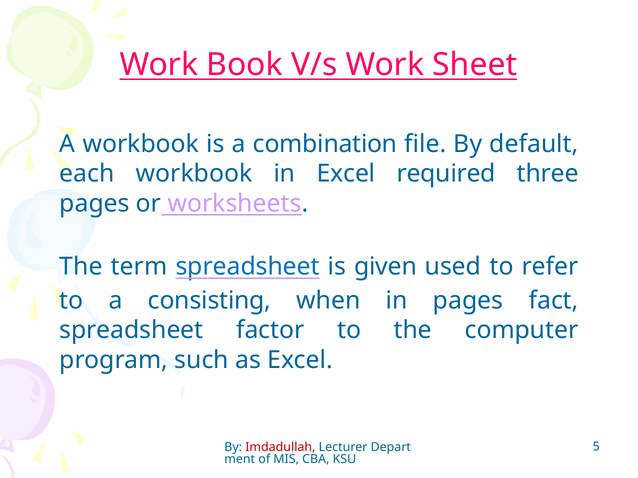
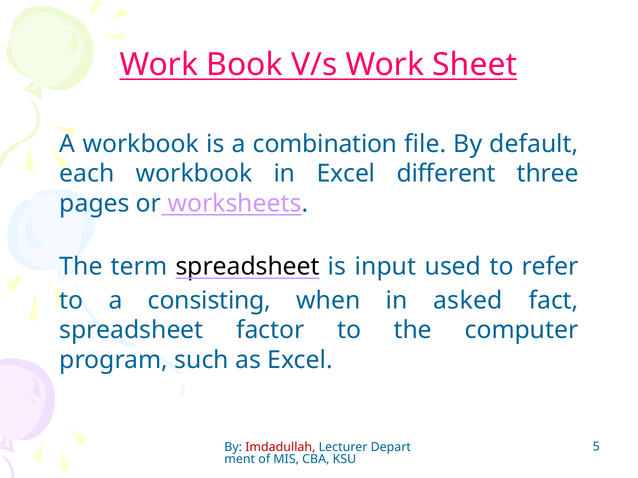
required: required -> different (446, 174)
spreadsheet colour: blue -> black (248, 267)
given: given -> input (385, 267)
in pages: pages -> asked (468, 301)
